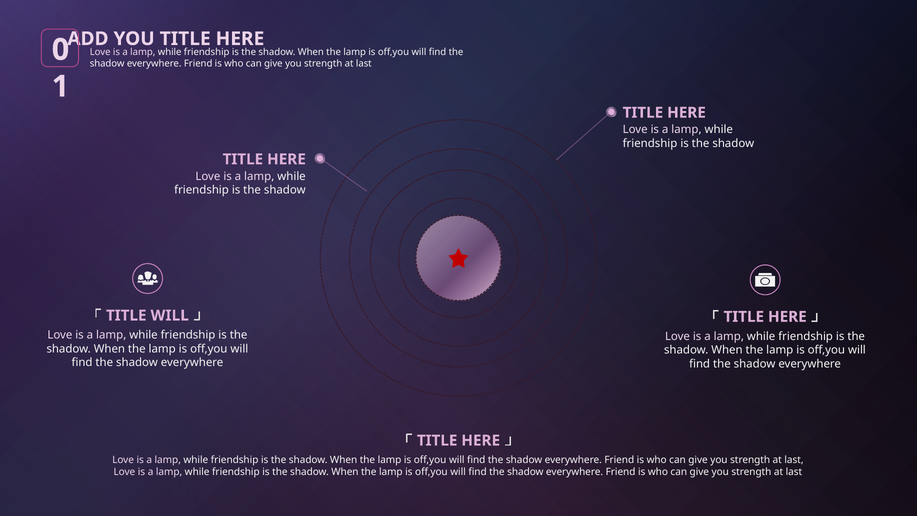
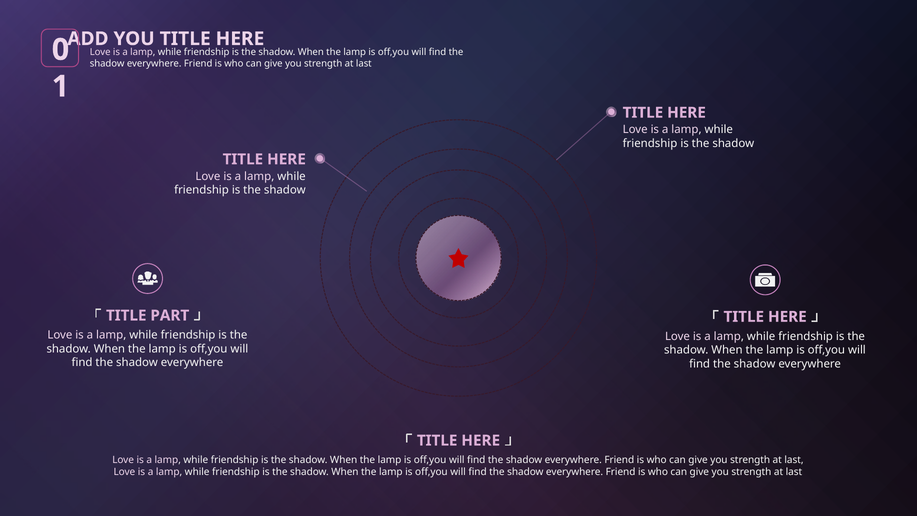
TITLE WILL: WILL -> PART (170, 315)
